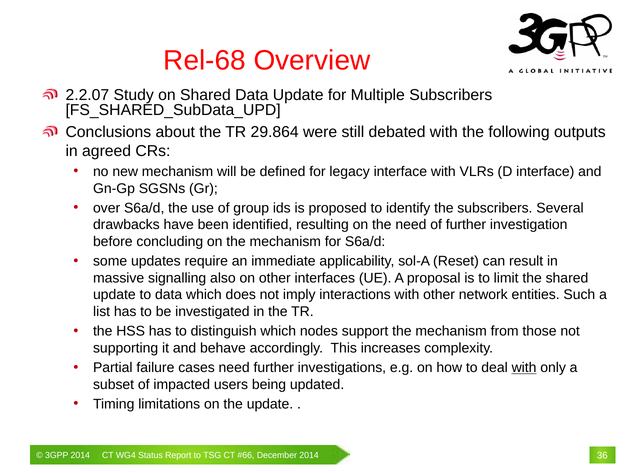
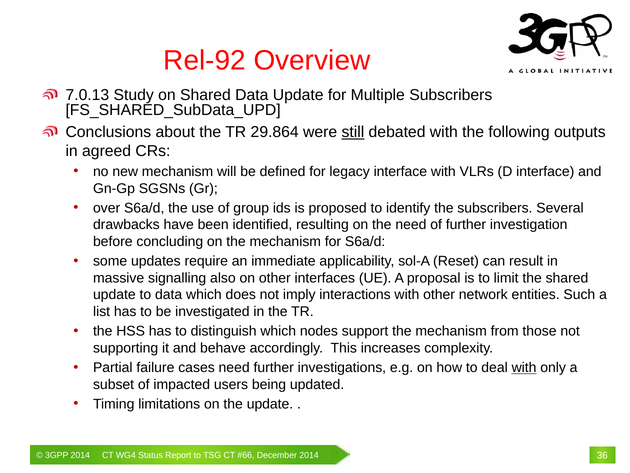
Rel-68: Rel-68 -> Rel-92 (205, 60)
2.2.07: 2.2.07 -> 7.0.13 (87, 95)
still underline: none -> present (353, 132)
